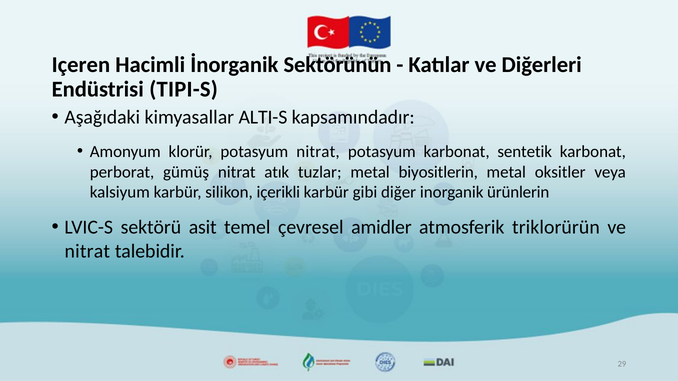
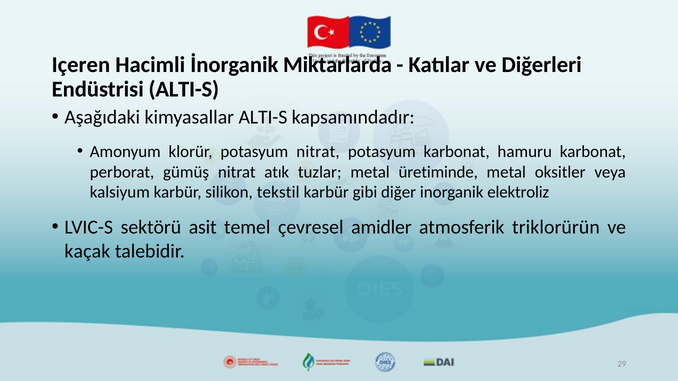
Sektörünün: Sektörünün -> Miktarlarda (338, 65)
Endüstrisi TIPI-S: TIPI-S -> ALTI-S (184, 89)
sentetik: sentetik -> hamuru (525, 152)
biyositlerin: biyositlerin -> üretiminde (438, 172)
içerikli: içerikli -> tekstil (278, 193)
ürünlerin: ürünlerin -> elektroliz (518, 193)
nitrat: nitrat -> kaçak (87, 251)
